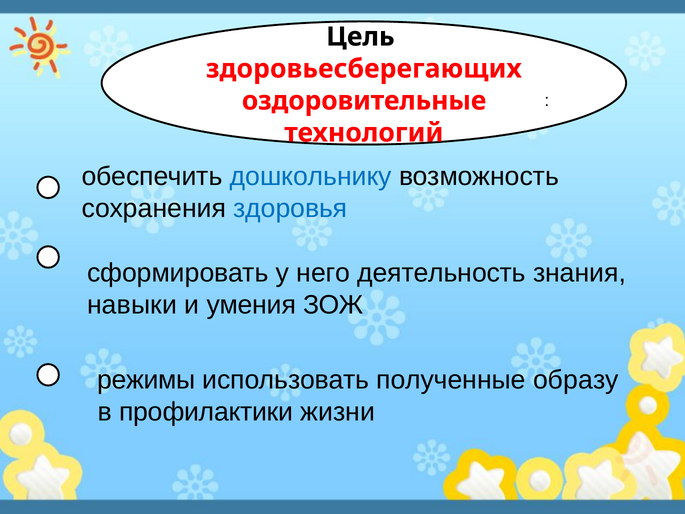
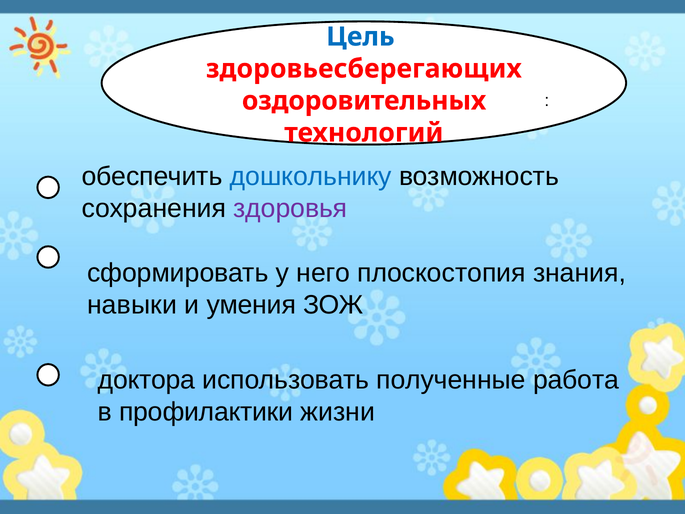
Цель colour: black -> blue (360, 37)
оздоровительные: оздоровительные -> оздоровительных (364, 101)
здоровья colour: blue -> purple (290, 208)
деятельность: деятельность -> плоскостопия (441, 273)
режимы: режимы -> доктора (146, 380)
образу: образу -> работа (576, 380)
